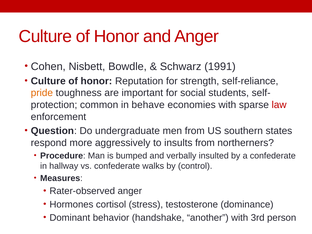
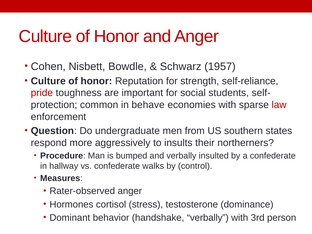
1991: 1991 -> 1957 (220, 67)
pride colour: orange -> red (42, 93)
insults from: from -> their (205, 143)
handshake another: another -> verbally (208, 218)
